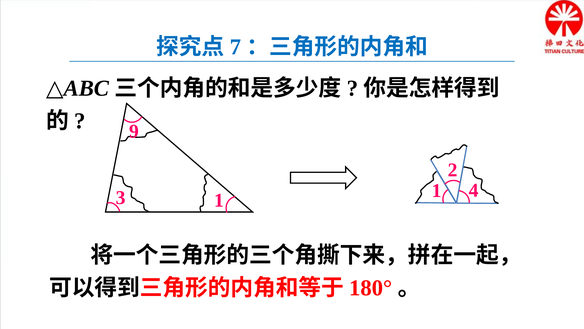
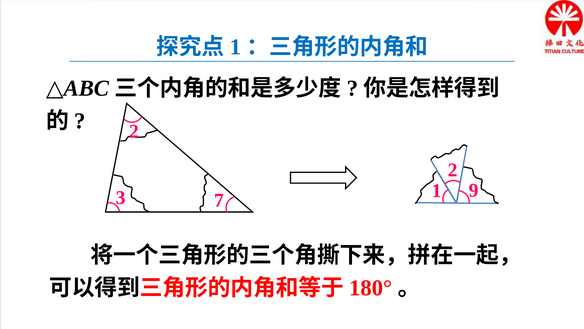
7: 7 -> 1 (235, 47)
9: 9 -> 2 (134, 131)
3 1: 1 -> 7 (219, 200)
4: 4 -> 9 (474, 190)
